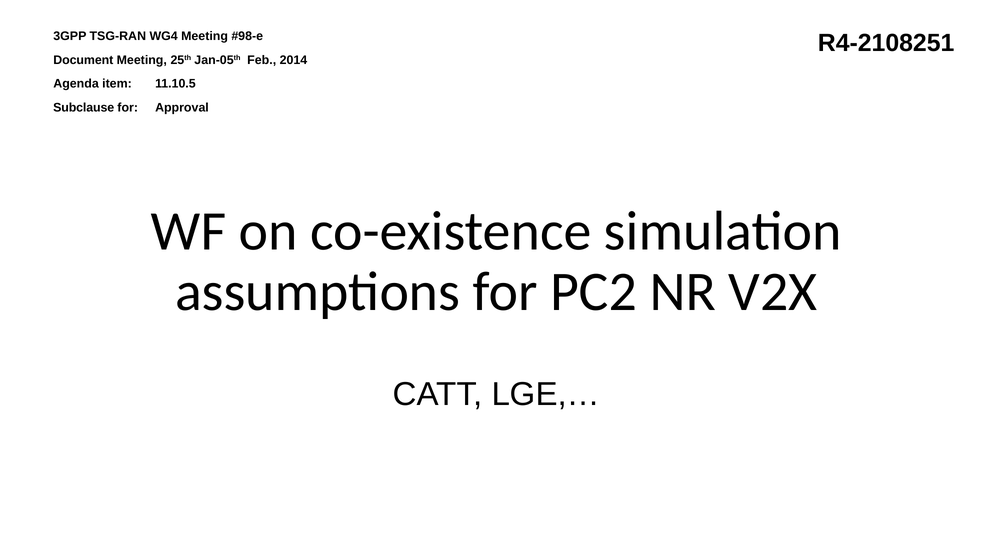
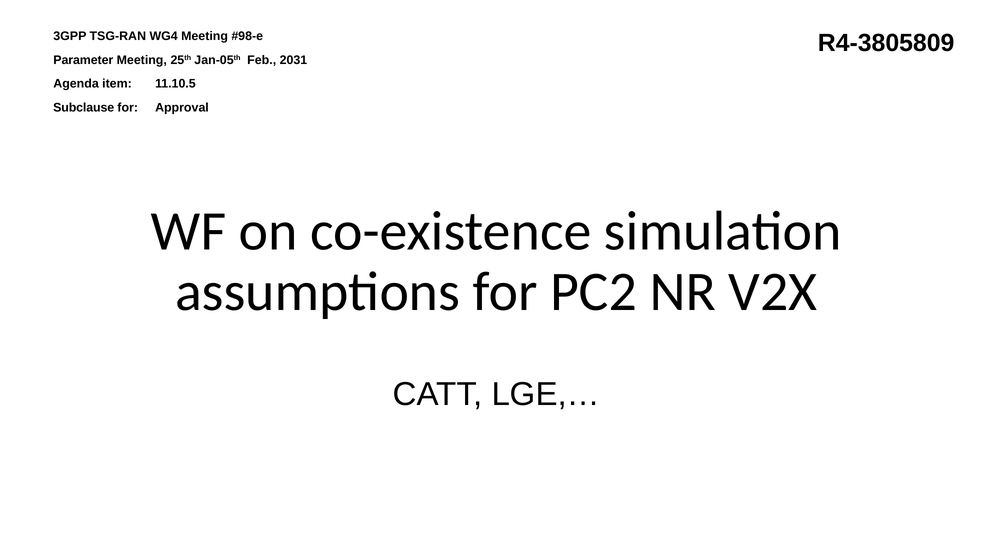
R4-2108251: R4-2108251 -> R4-3805809 (886, 43)
Document: Document -> Parameter (83, 60)
2014: 2014 -> 2031 (293, 60)
